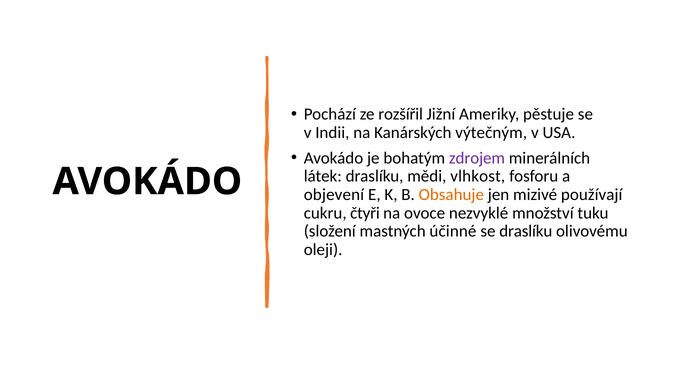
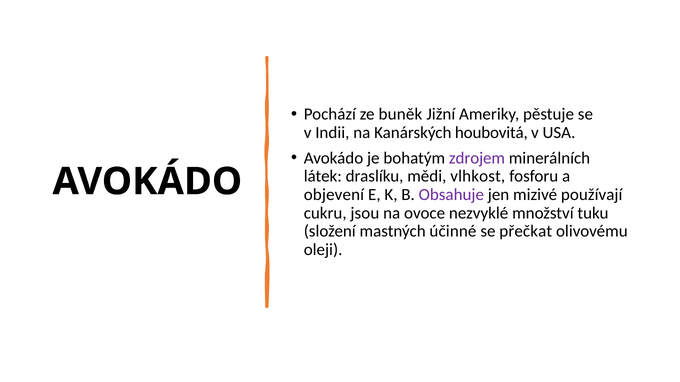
rozšířil: rozšířil -> buněk (400, 114)
výtečným: výtečným -> houbovitá (491, 133)
Obsahuje colour: orange -> purple (451, 195)
čtyři: čtyři -> jsou (365, 213)
se draslíku: draslíku -> přečkat (526, 232)
